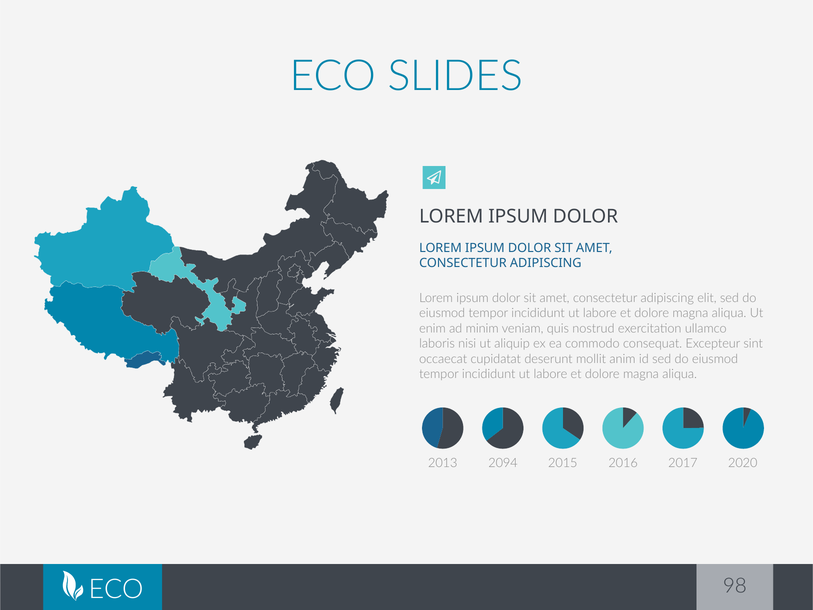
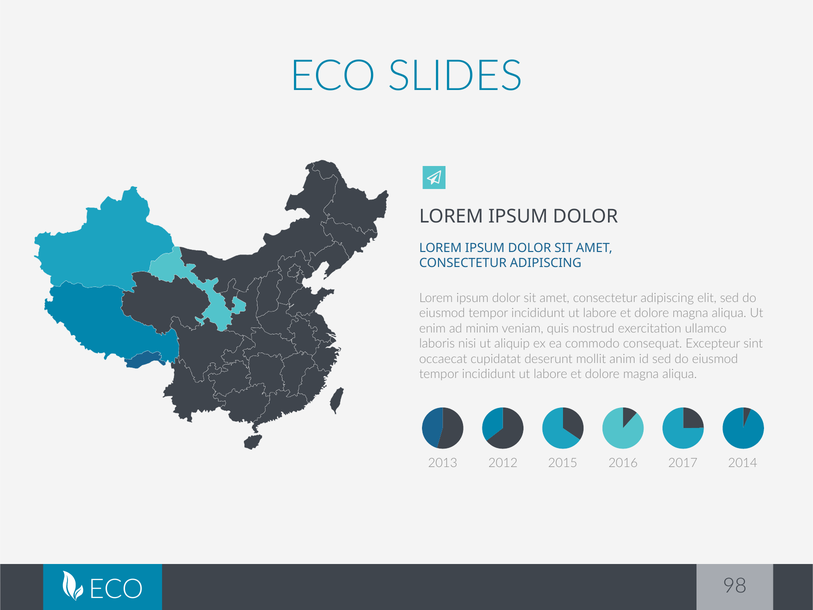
2094: 2094 -> 2012 (503, 463)
2020: 2020 -> 2014 (743, 463)
